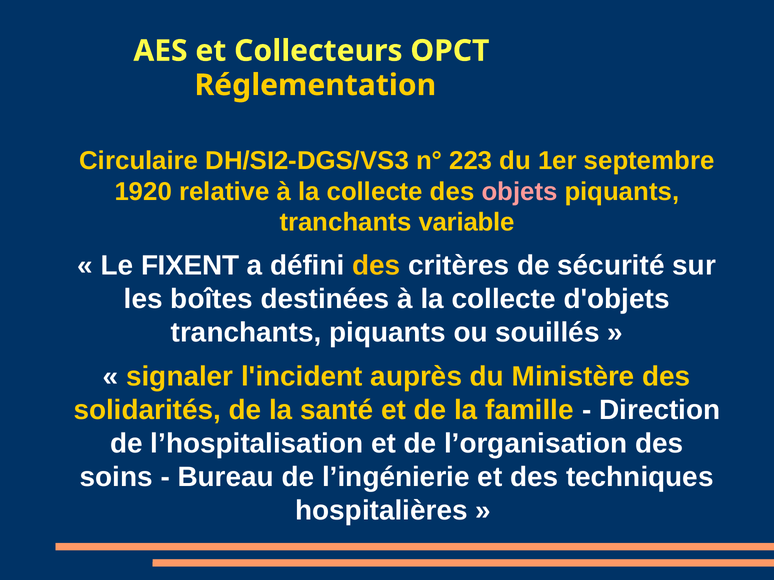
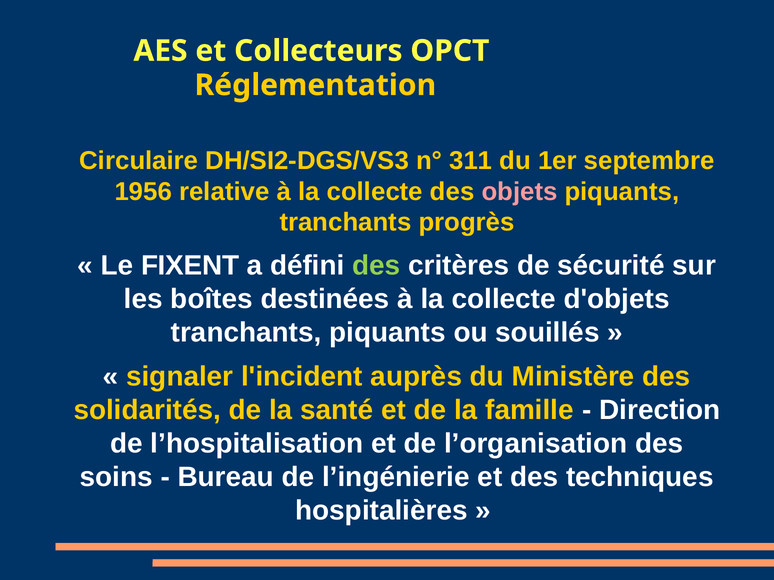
223: 223 -> 311 (471, 161)
1920: 1920 -> 1956 (143, 192)
variable: variable -> progrès (467, 223)
des colour: yellow -> light green (376, 266)
